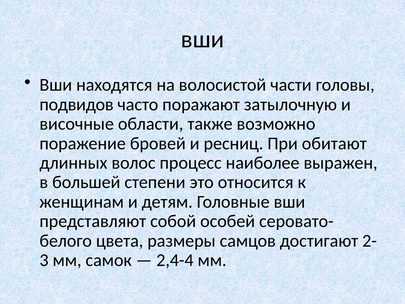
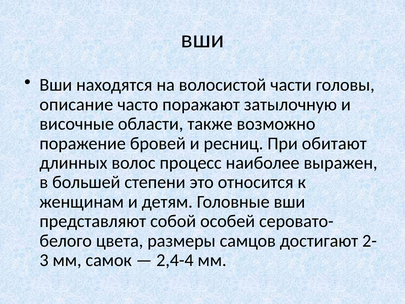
подвидов: подвидов -> описание (76, 104)
